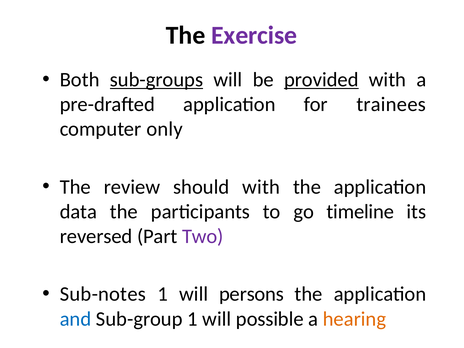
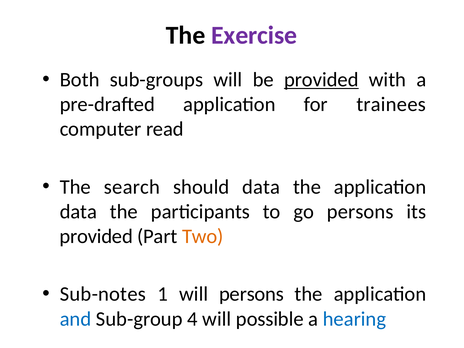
sub-groups underline: present -> none (156, 80)
only: only -> read (165, 129)
review: review -> search (132, 187)
should with: with -> data (261, 187)
go timeline: timeline -> persons (360, 212)
reversed: reversed -> provided (96, 236)
Two colour: purple -> orange (203, 236)
Sub-group 1: 1 -> 4 (192, 319)
hearing colour: orange -> blue (354, 319)
